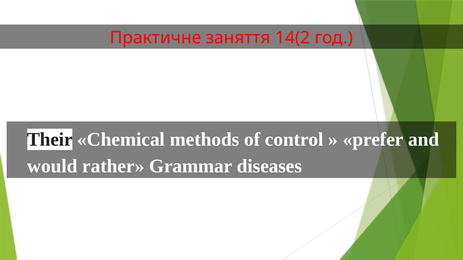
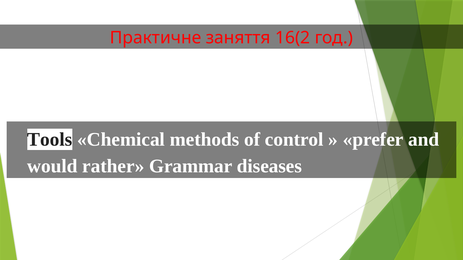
14(2: 14(2 -> 16(2 (293, 38)
Their: Their -> Tools (50, 140)
